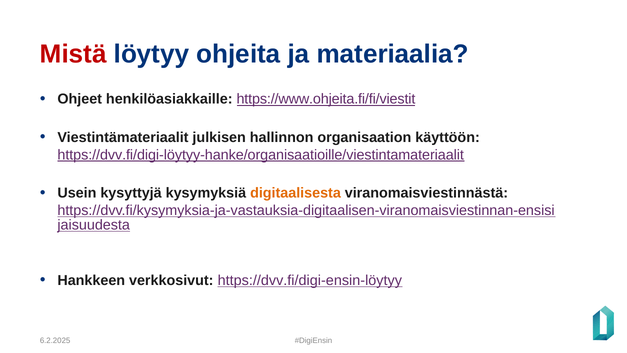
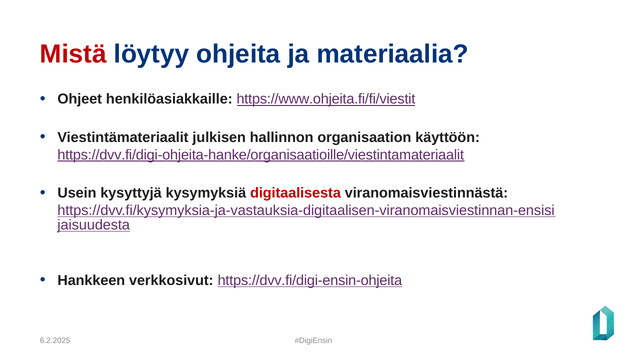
https://dvv.fi/digi-löytyy-hanke/organisaatioille/viestintamateriaalit: https://dvv.fi/digi-löytyy-hanke/organisaatioille/viestintamateriaalit -> https://dvv.fi/digi-ohjeita-hanke/organisaatioille/viestintamateriaalit (261, 155)
digitaalisesta colour: orange -> red (296, 193)
https://dvv.fi/digi-ensin-löytyy: https://dvv.fi/digi-ensin-löytyy -> https://dvv.fi/digi-ensin-ohjeita (310, 280)
